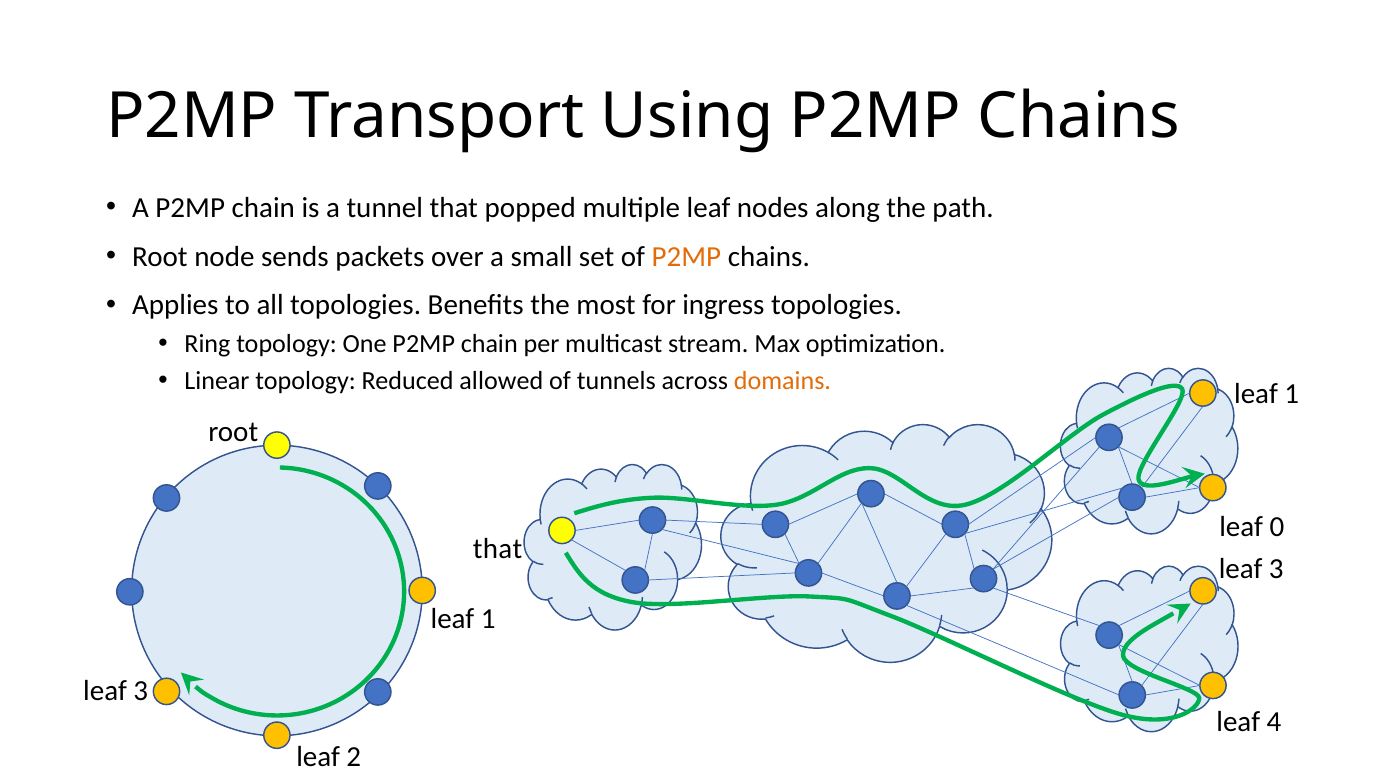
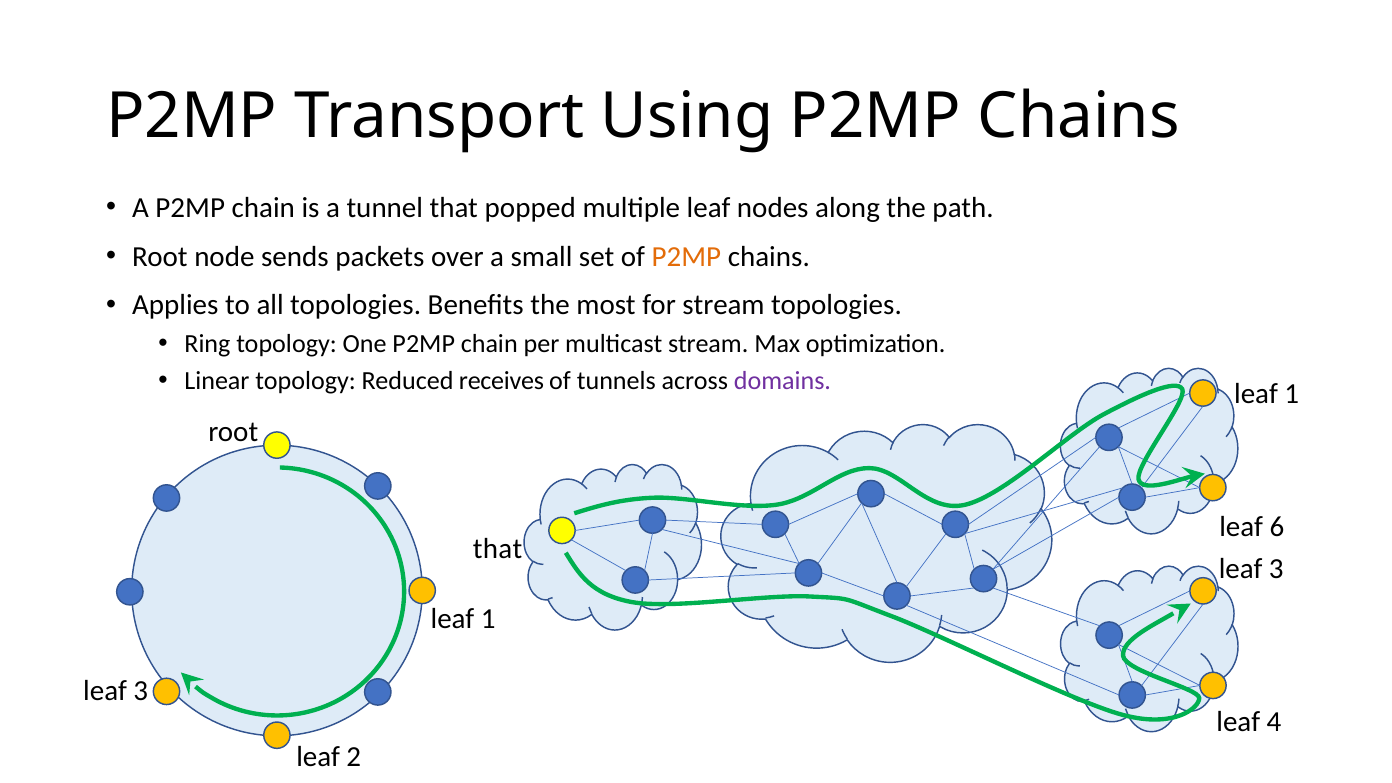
for ingress: ingress -> stream (724, 305)
allowed: allowed -> receives (502, 381)
domains colour: orange -> purple (782, 381)
0: 0 -> 6 (1277, 527)
